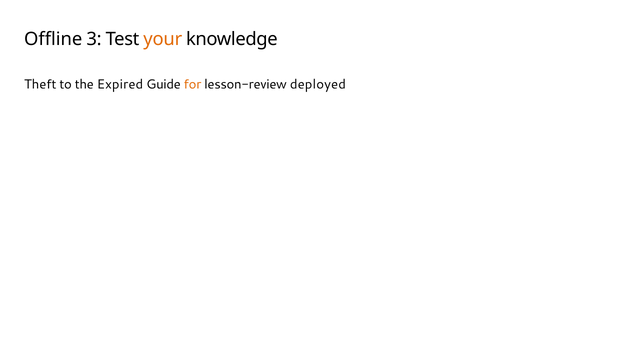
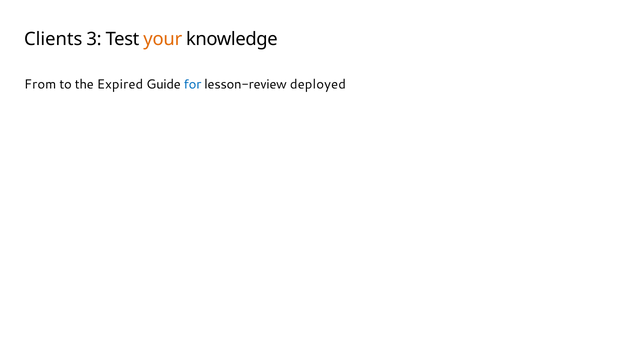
Offline: Offline -> Clients (53, 39)
Theft: Theft -> From (40, 84)
for colour: orange -> blue (193, 84)
